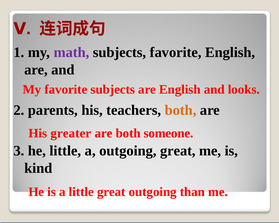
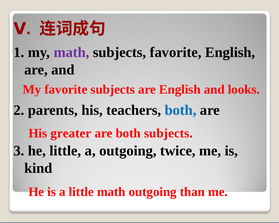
both colour: orange -> blue (181, 110)
both someone: someone -> subjects (168, 133)
outgoing great: great -> twice (178, 151)
little great: great -> math (111, 192)
